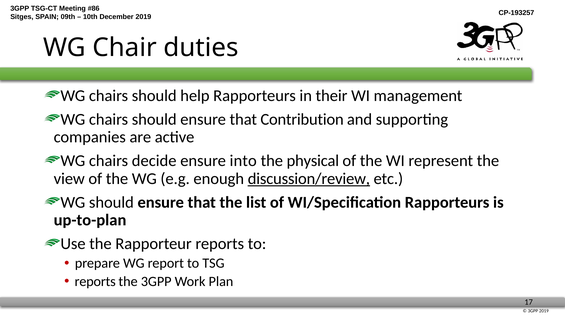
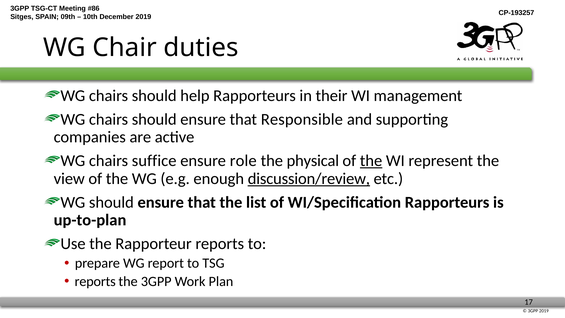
Contribution: Contribution -> Responsible (302, 119)
decide: decide -> suffice (154, 161)
into: into -> role (243, 161)
the underline: none -> present (371, 161)
